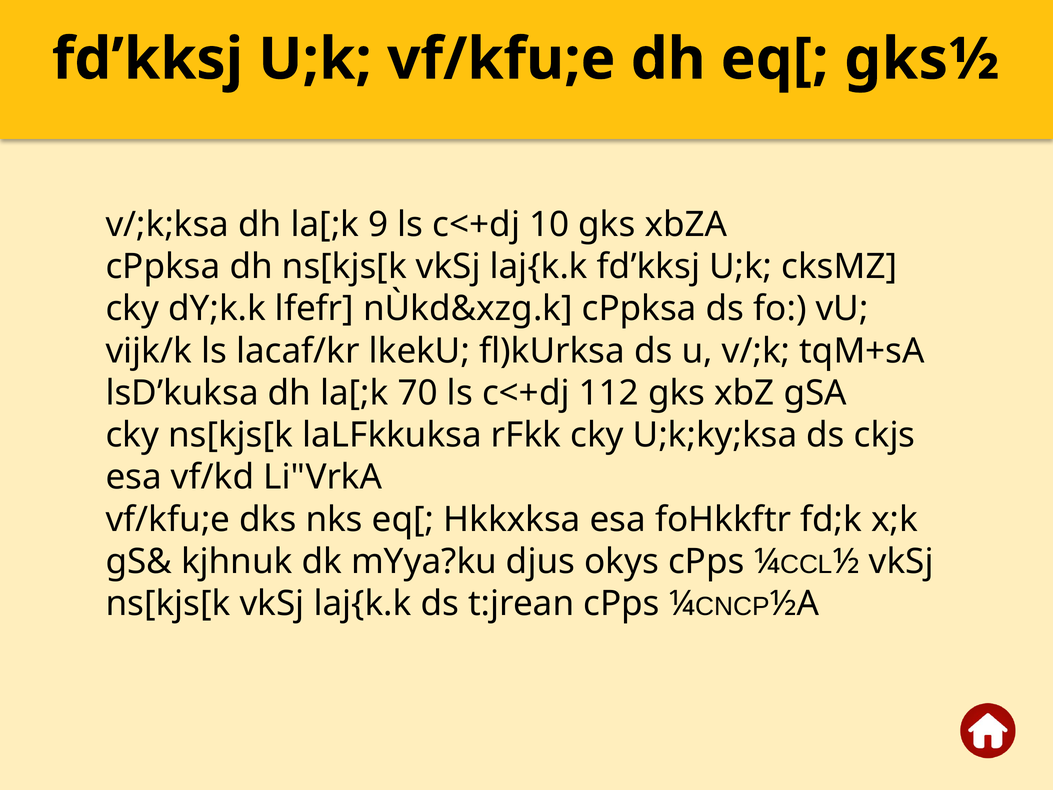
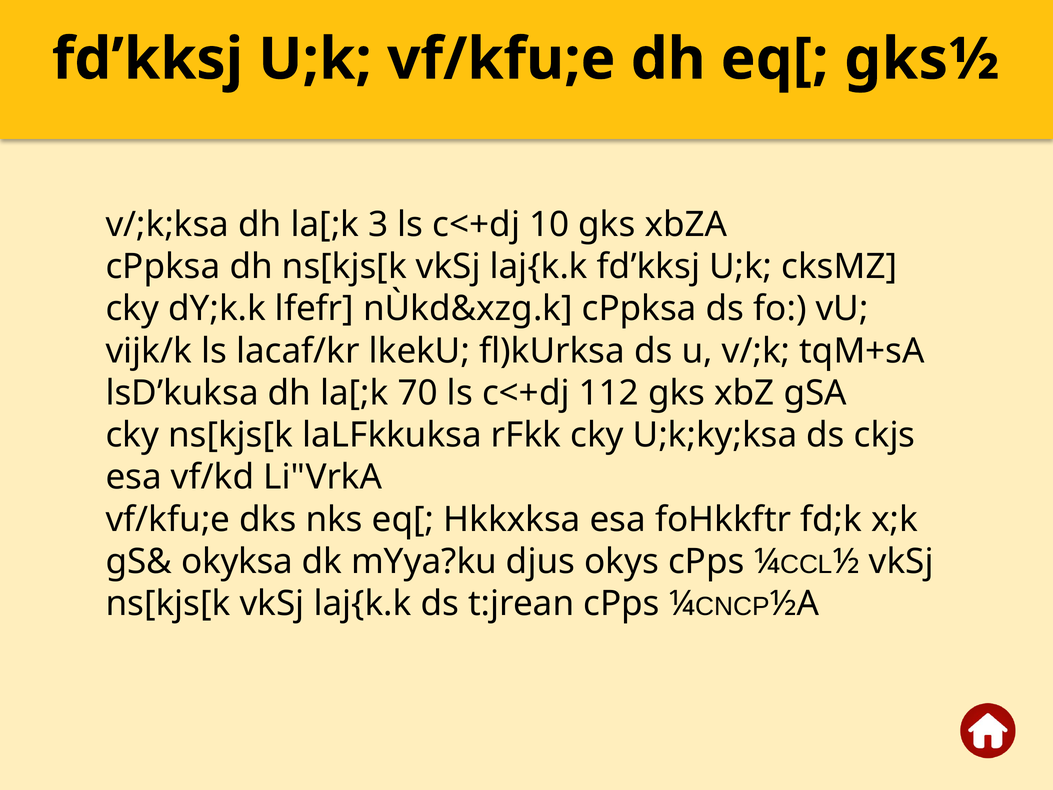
9: 9 -> 3 (378, 224)
kjhnuk: kjhnuk -> okyksa (237, 561)
